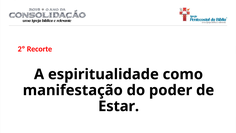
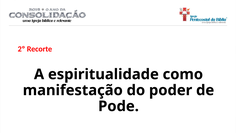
Estar: Estar -> Pode (119, 106)
